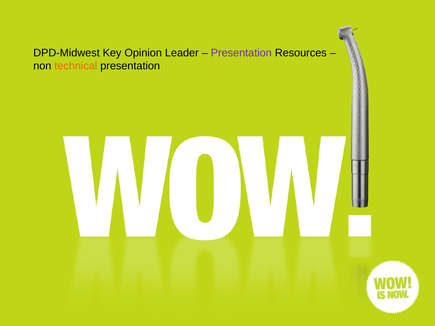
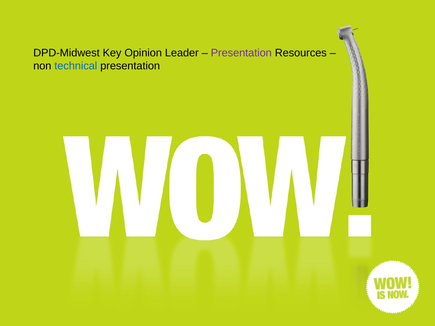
technical colour: orange -> blue (76, 66)
